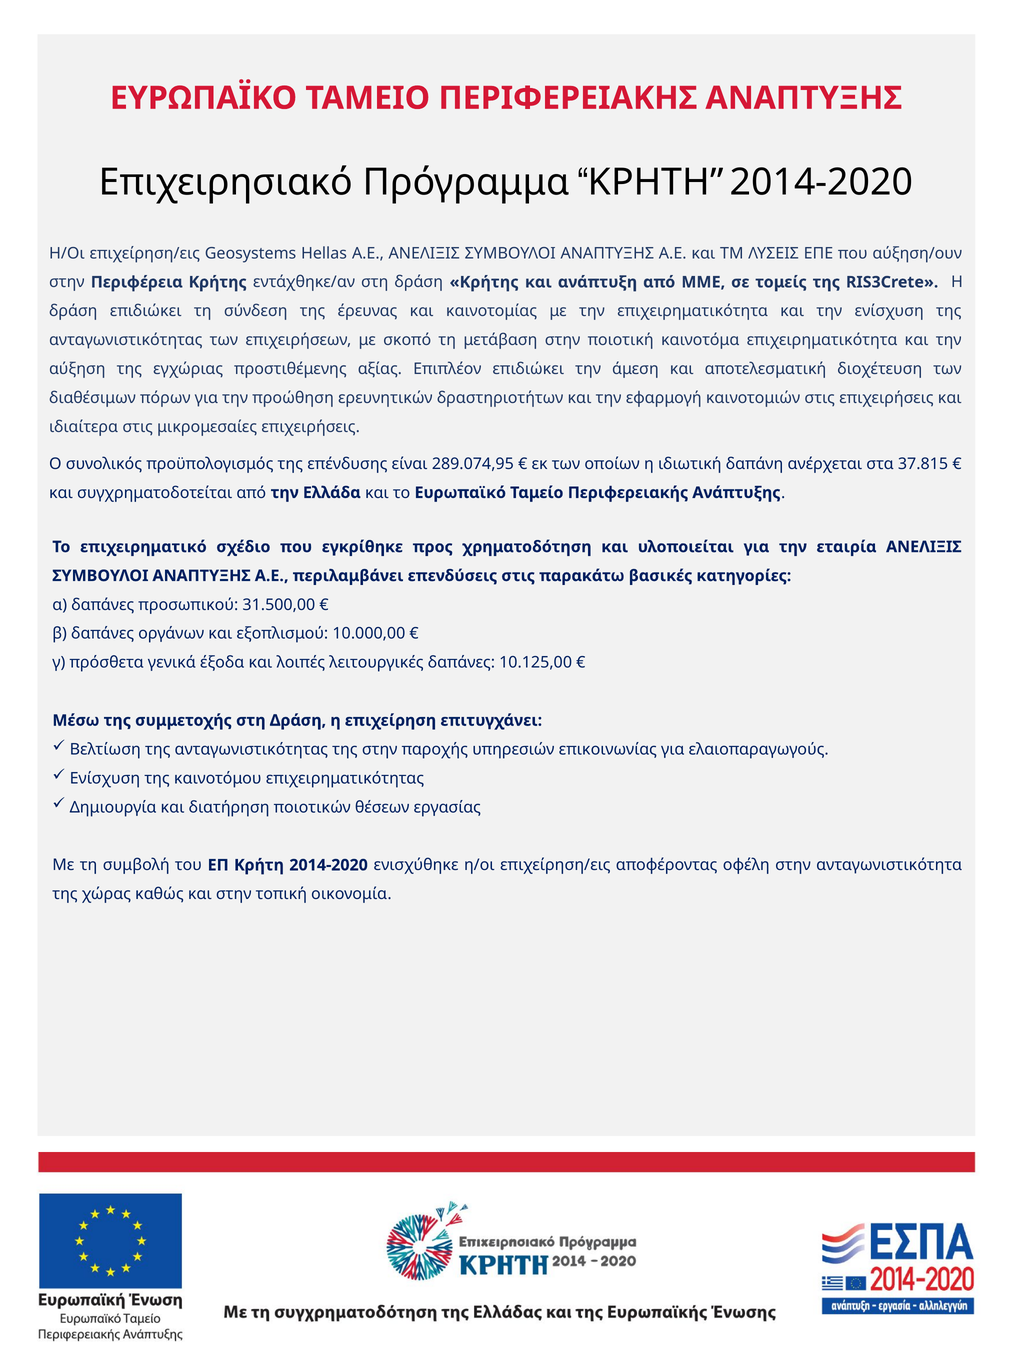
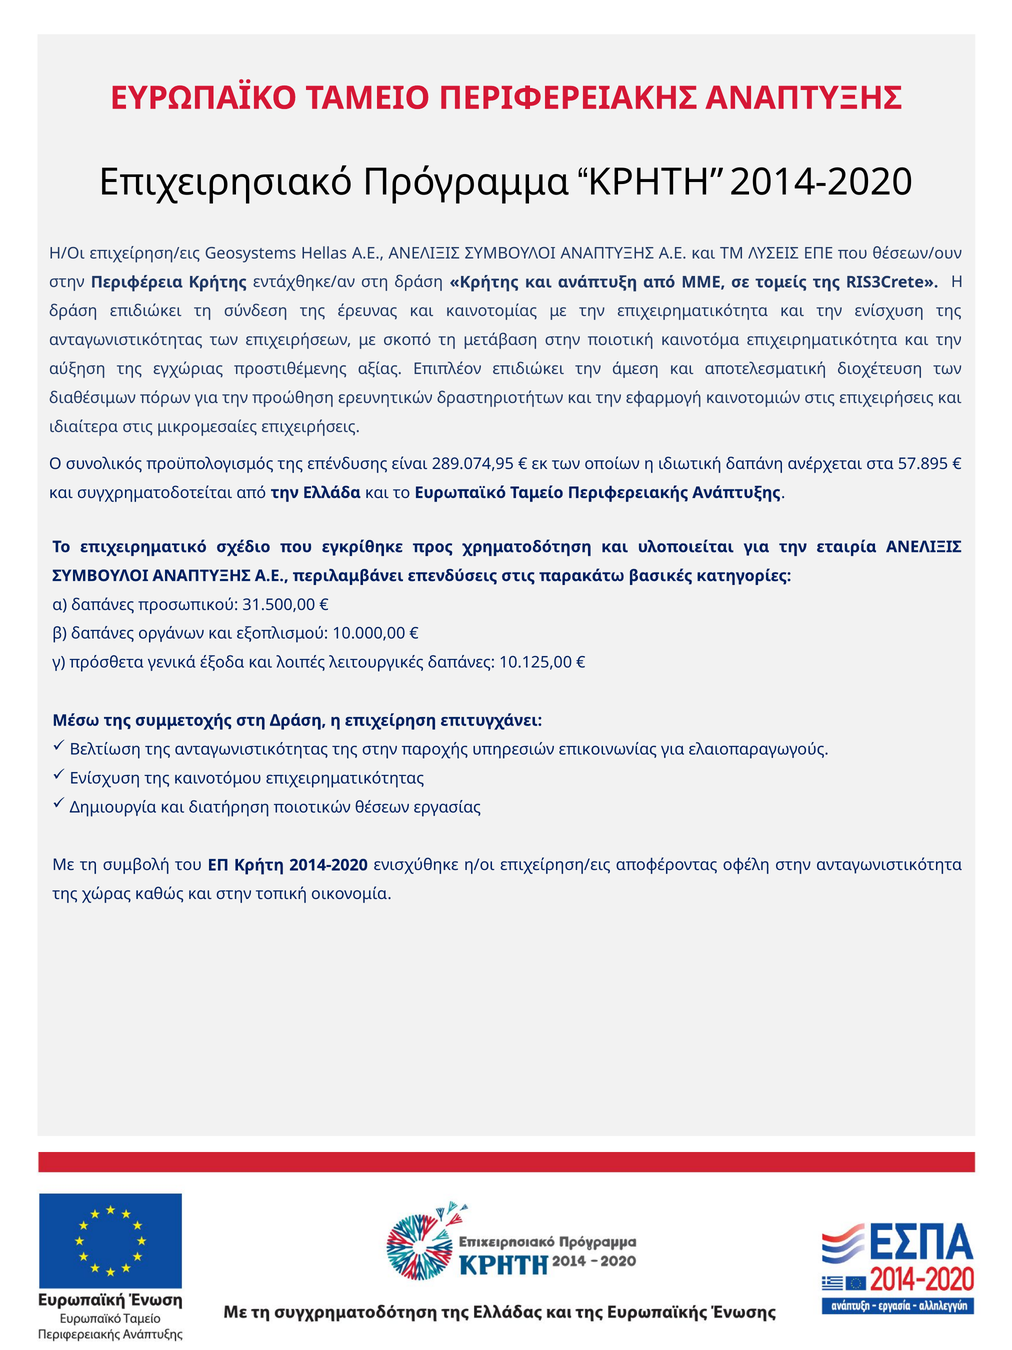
αύξηση/ουν: αύξηση/ουν -> θέσεων/ουν (917, 253)
37.815: 37.815 -> 57.895 (923, 464)
